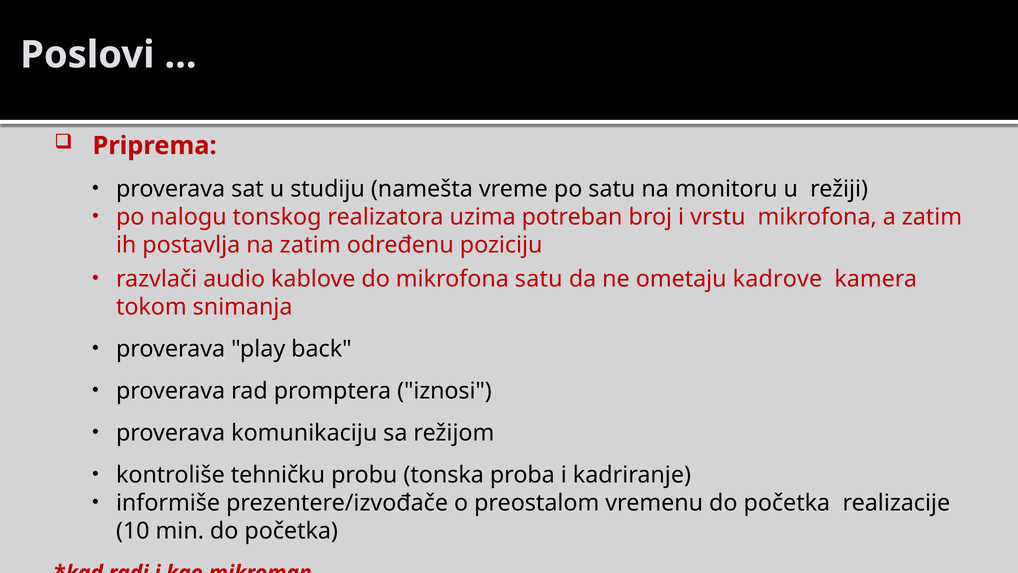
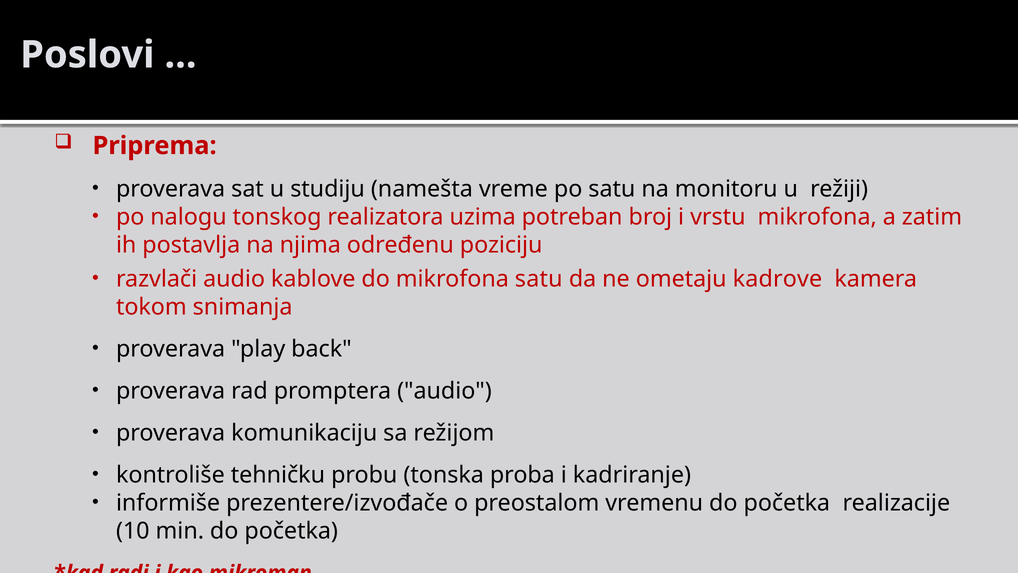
na zatim: zatim -> njima (310, 245)
promptera iznosi: iznosi -> audio (444, 391)
